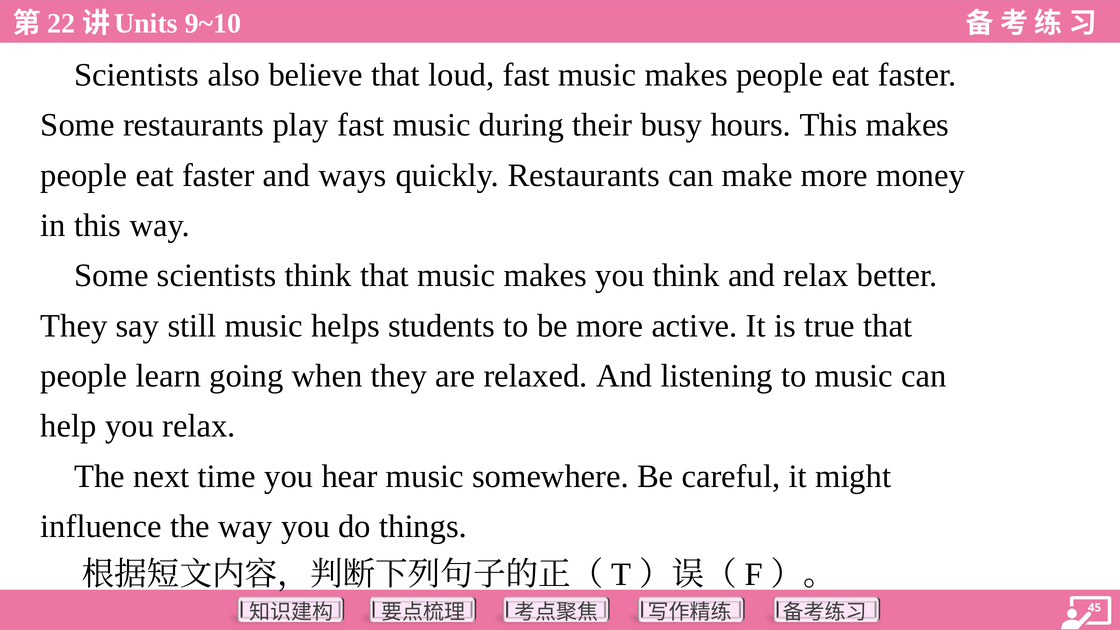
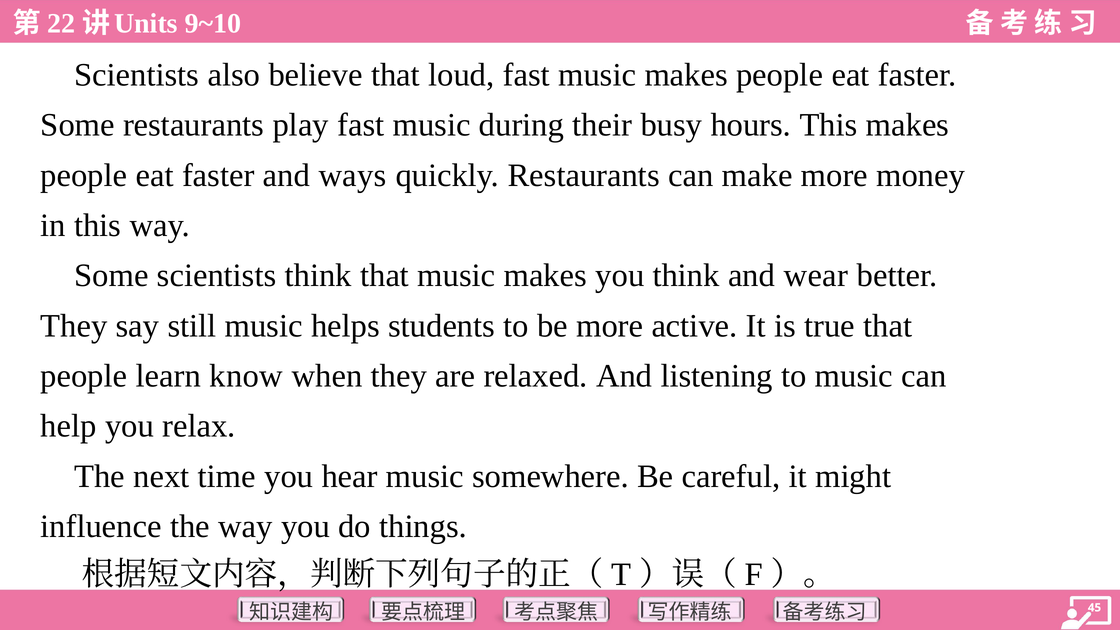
and relax: relax -> wear (816, 276)
going: going -> know (246, 376)
